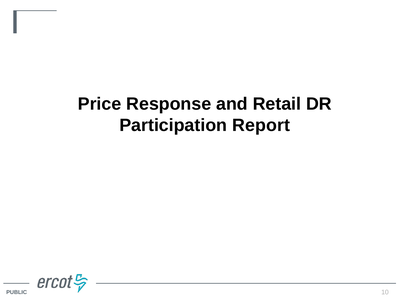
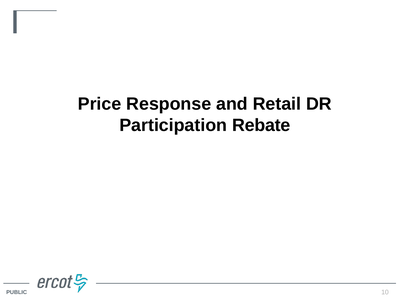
Report: Report -> Rebate (261, 125)
